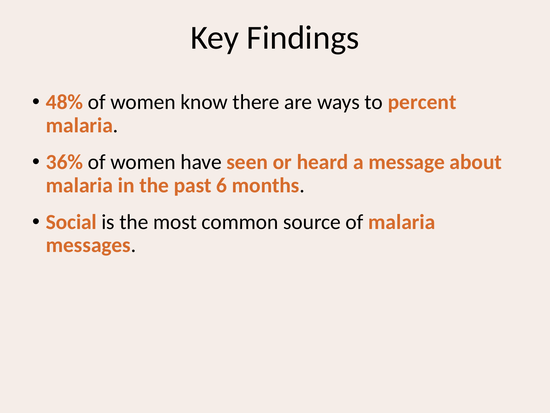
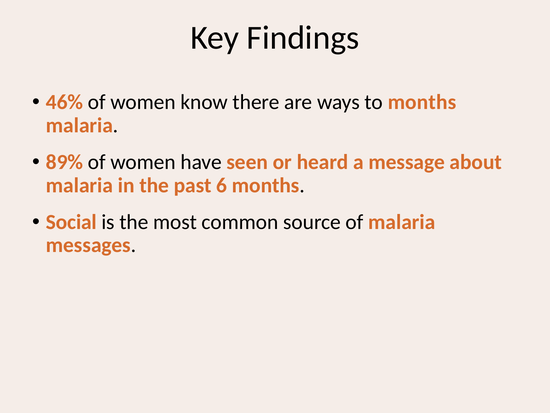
48%: 48% -> 46% (65, 102)
to percent: percent -> months (422, 102)
36%: 36% -> 89% (65, 162)
